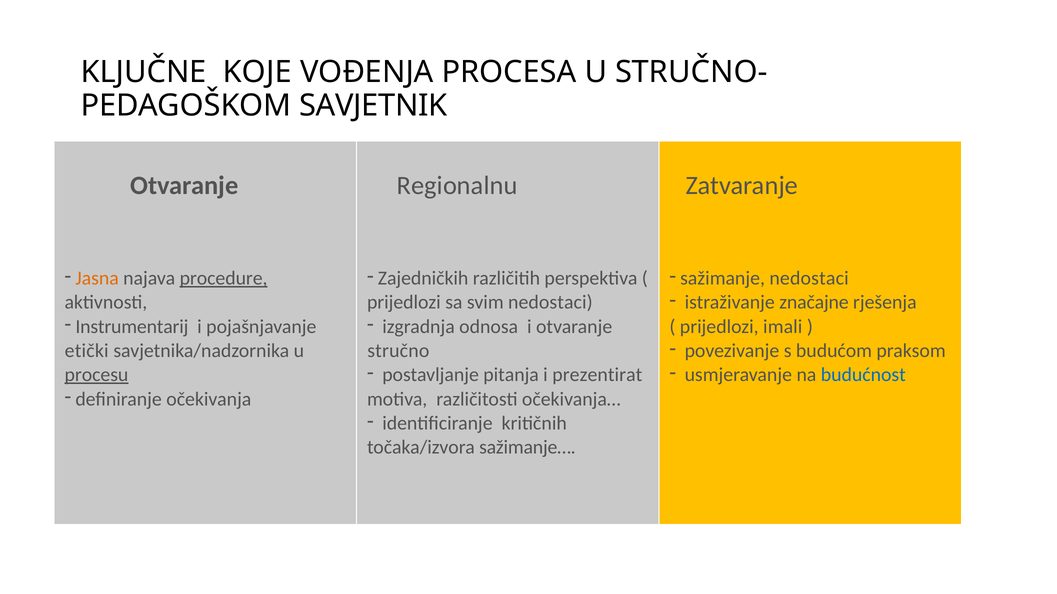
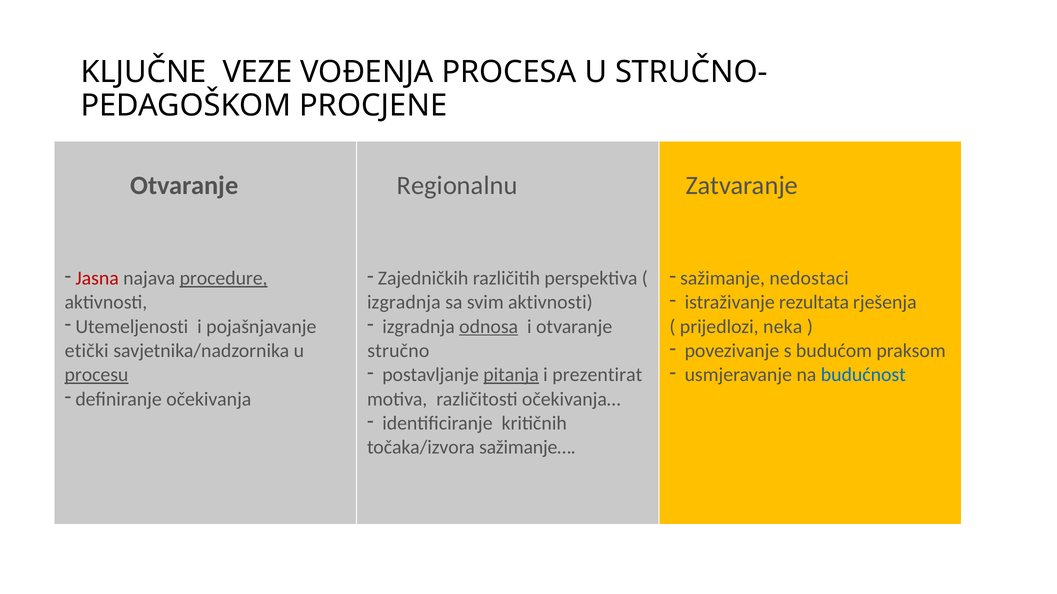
KOJE: KOJE -> VEZE (258, 72)
SAVJETNIK: SAVJETNIK -> PROCJENE (373, 106)
Jasna colour: orange -> red (97, 278)
značajne: značajne -> rezultata (814, 303)
prijedlozi: prijedlozi -> izgradnja (404, 303)
svim nedostaci: nedostaci -> aktivnosti (550, 303)
Instrumentarij: Instrumentarij -> Utemeljenosti (132, 327)
odnosa underline: none -> present (489, 327)
imali: imali -> neka (783, 327)
pitanja underline: none -> present (511, 375)
